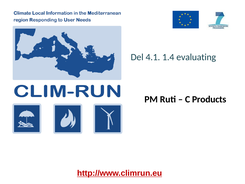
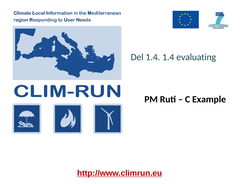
Del 4.1: 4.1 -> 1.4 (153, 57)
Products: Products -> Example (209, 99)
